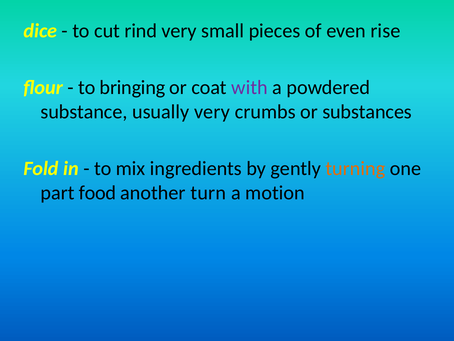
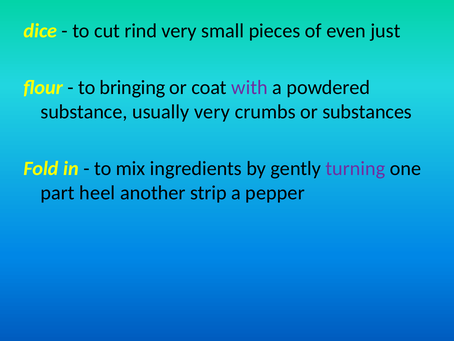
rise: rise -> just (386, 31)
turning colour: orange -> purple (355, 168)
food: food -> heel (97, 193)
turn: turn -> strip (208, 193)
motion: motion -> pepper (275, 193)
